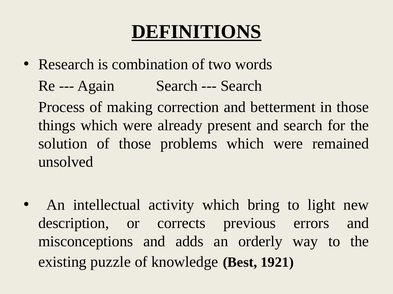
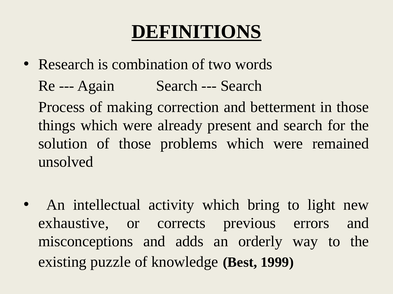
description: description -> exhaustive (74, 224)
1921: 1921 -> 1999 (277, 263)
